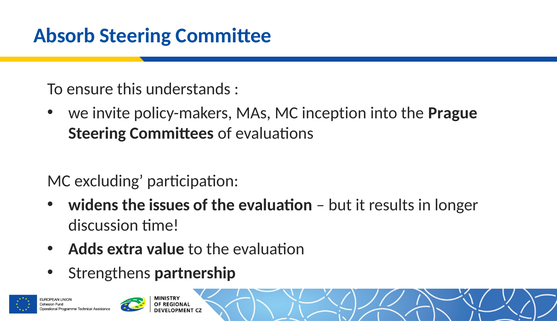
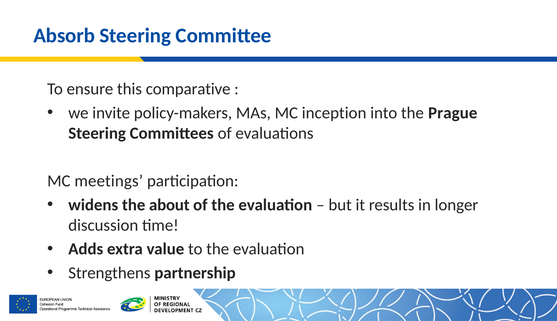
understands: understands -> comparative (188, 89)
excluding: excluding -> meetings (109, 181)
issues: issues -> about (169, 205)
